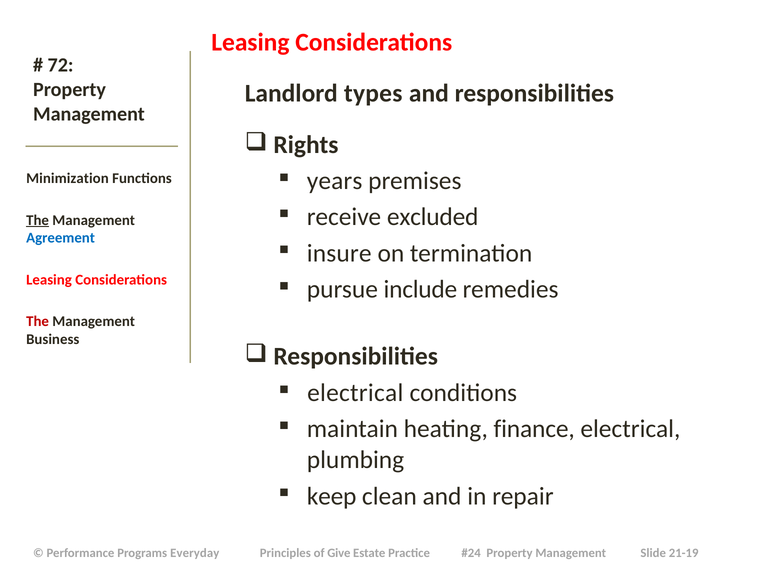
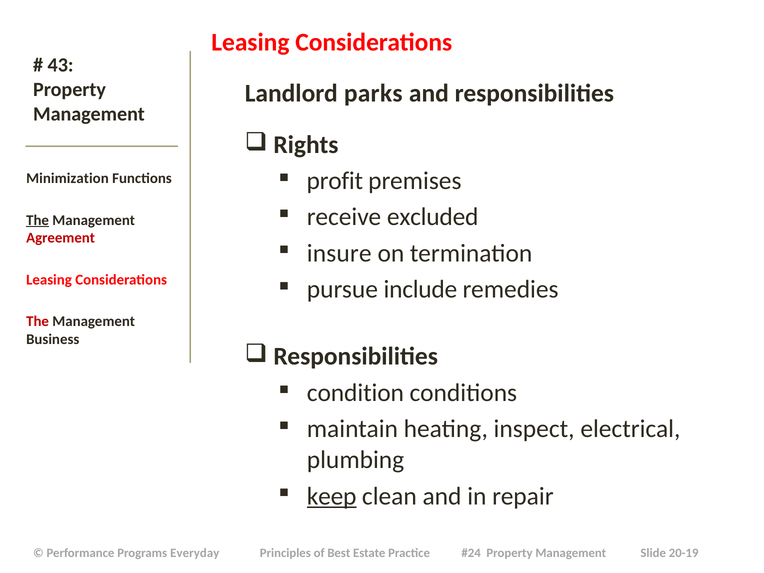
72: 72 -> 43 (61, 65)
types: types -> parks (373, 94)
years: years -> profit (335, 181)
Agreement colour: blue -> red (61, 238)
electrical: electrical -> condition (355, 393)
finance: finance -> inspect (534, 429)
keep underline: none -> present (332, 496)
Give: Give -> Best (339, 553)
21-19: 21-19 -> 20-19 (684, 553)
